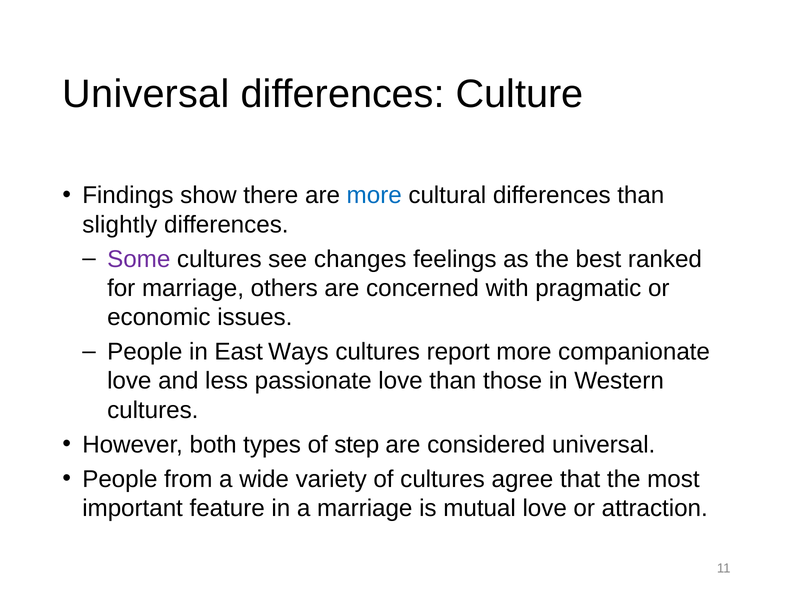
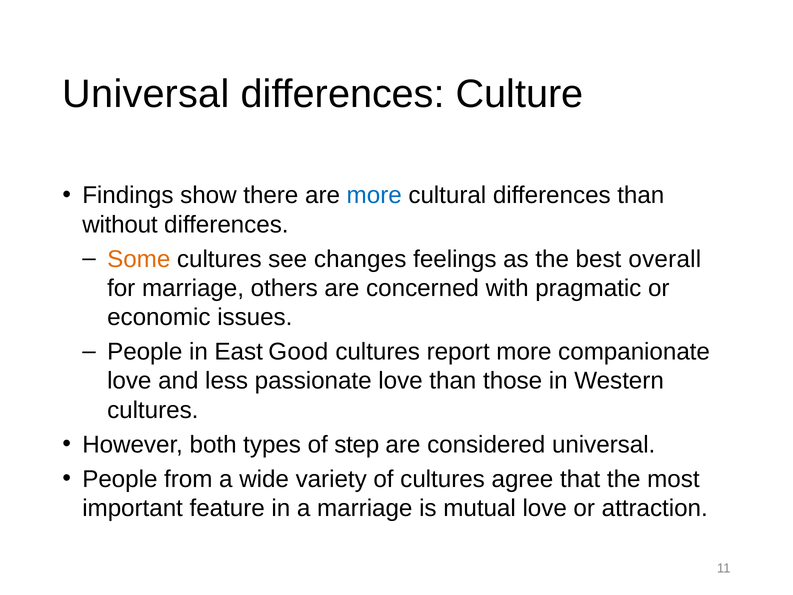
slightly: slightly -> without (120, 224)
Some colour: purple -> orange (139, 259)
ranked: ranked -> overall (665, 259)
Ways: Ways -> Good (298, 352)
